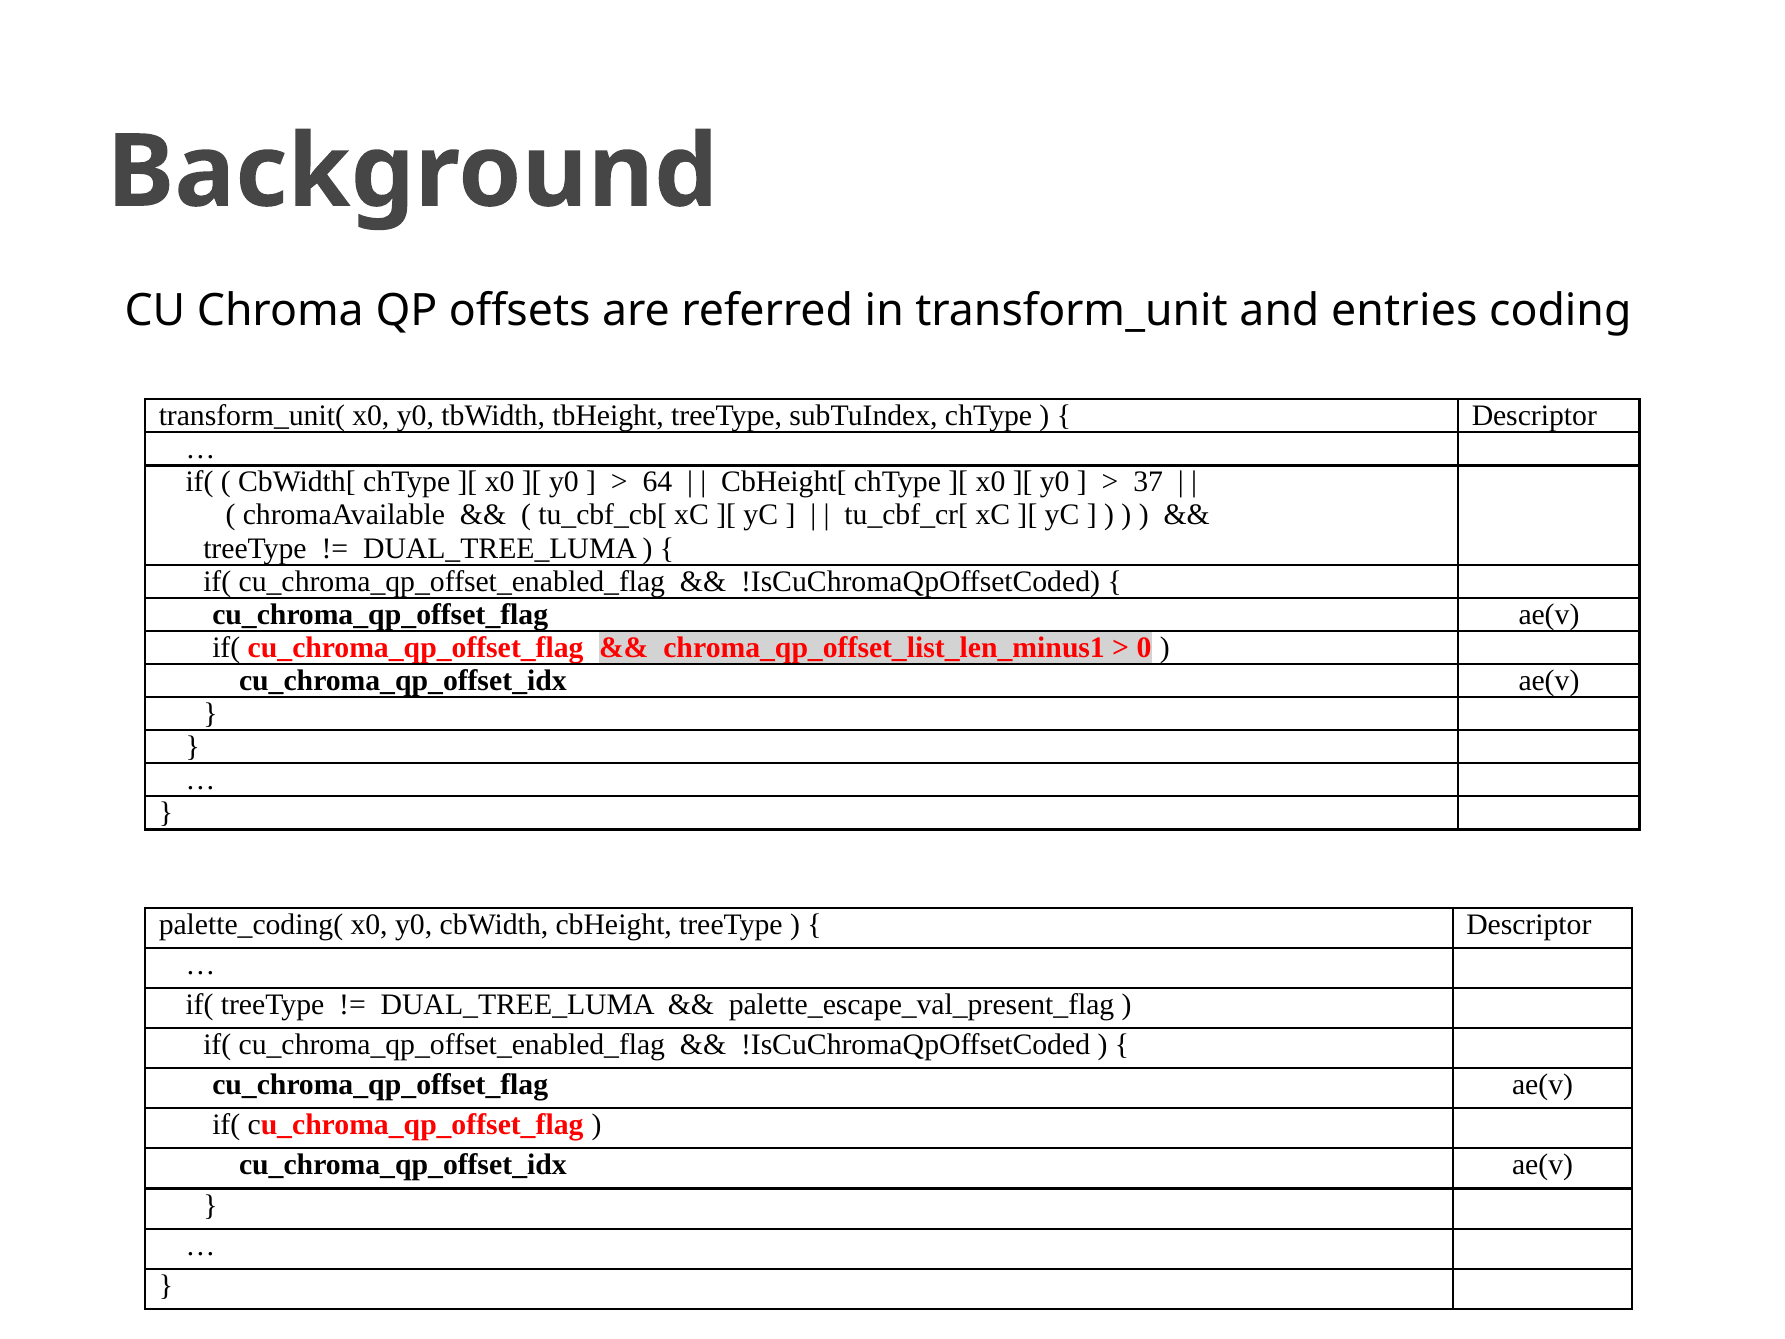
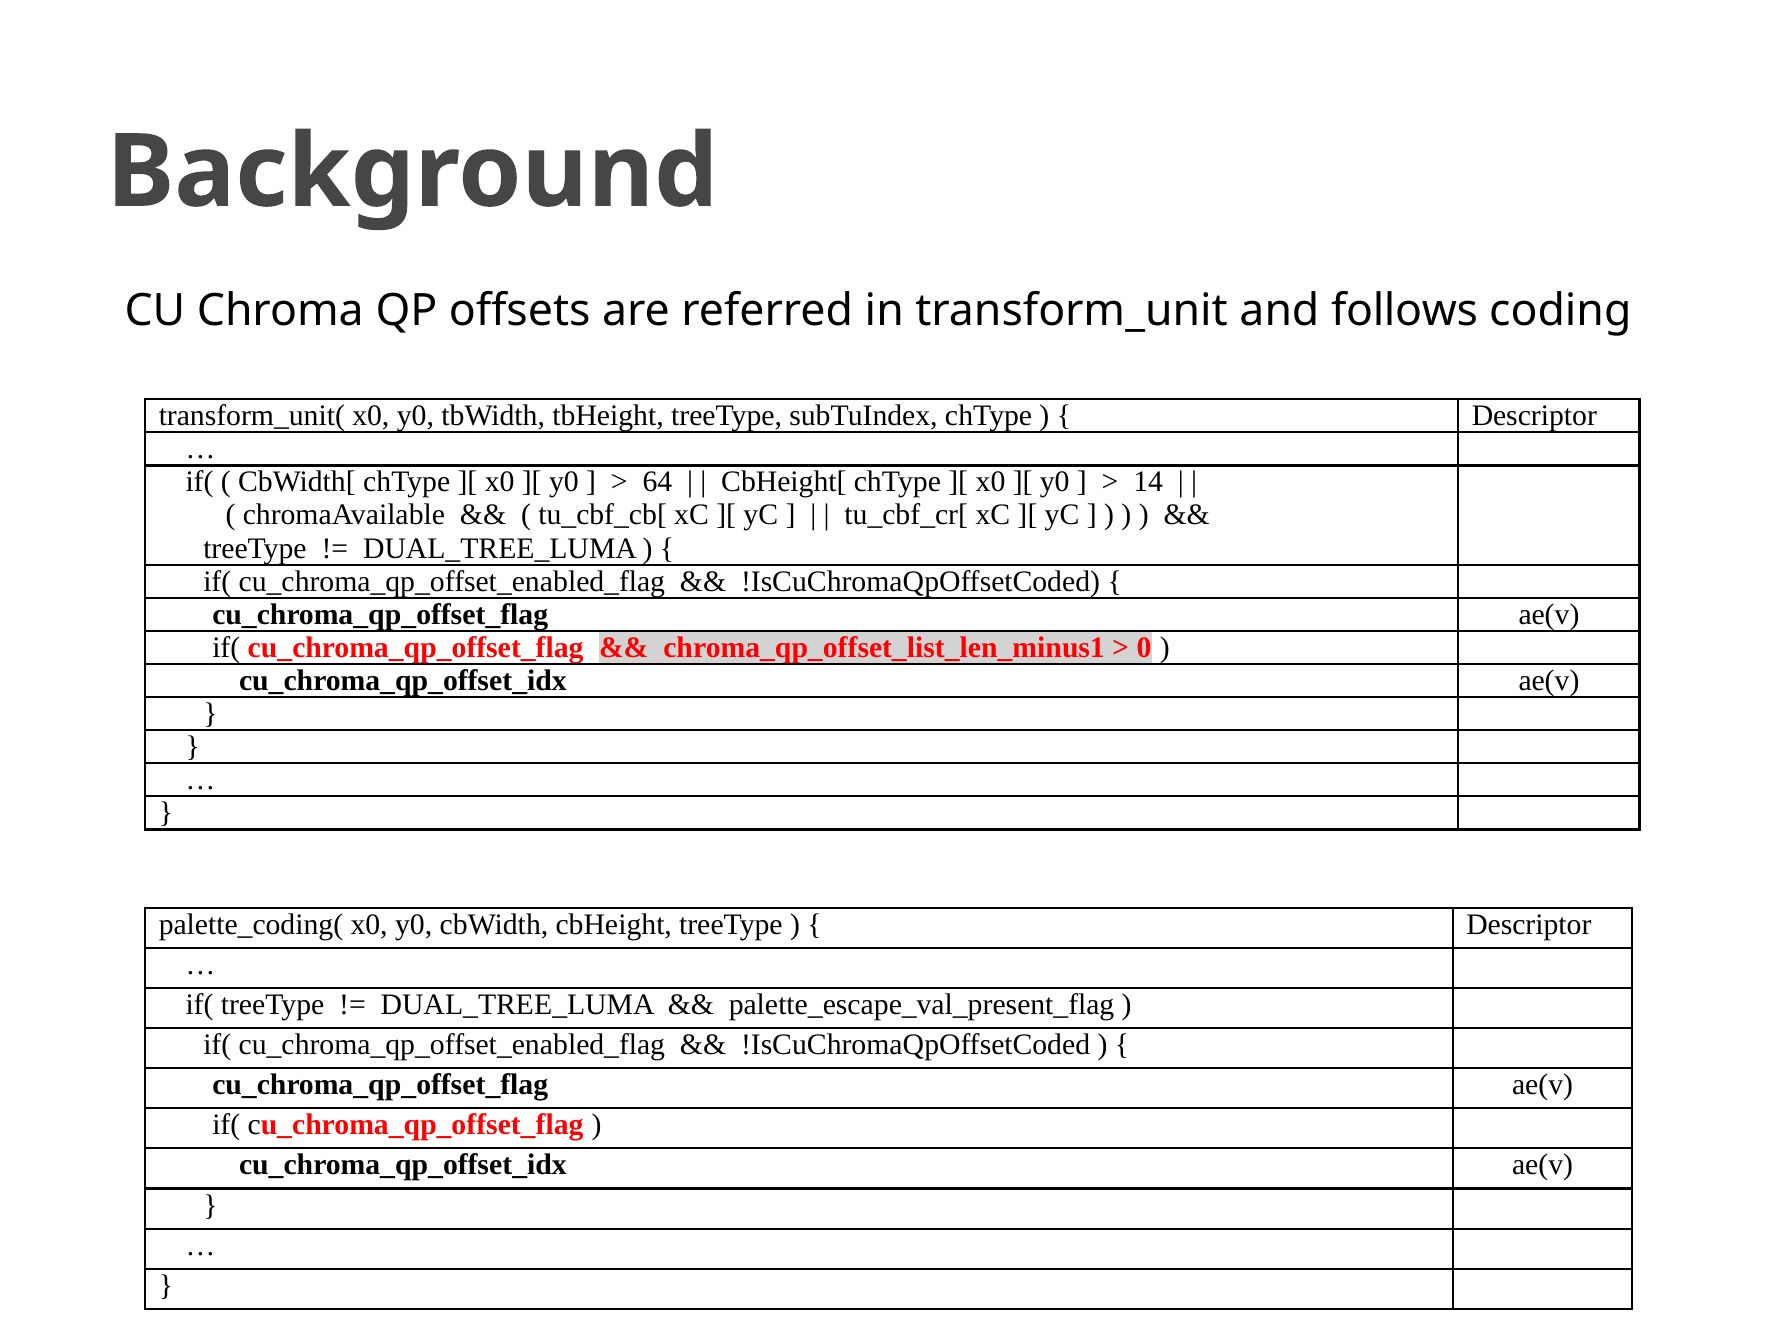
entries: entries -> follows (1405, 311)
37: 37 -> 14 (1148, 482)
